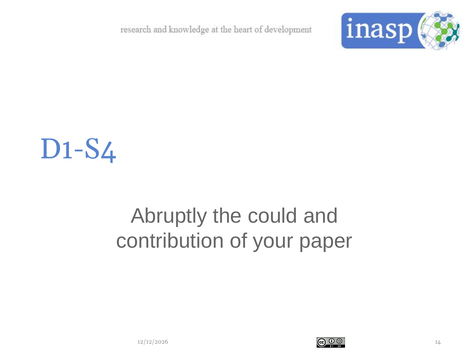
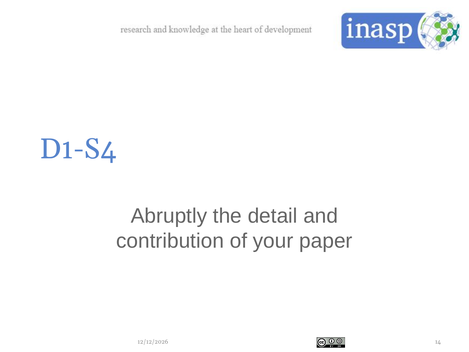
could: could -> detail (273, 216)
